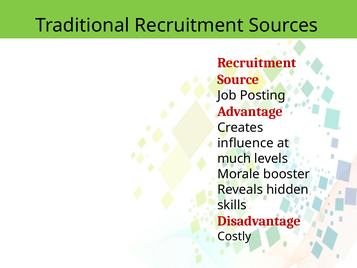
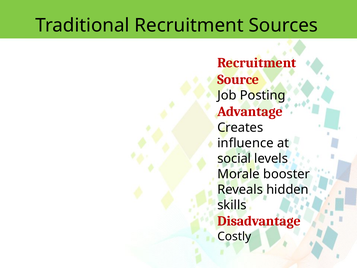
much: much -> social (234, 158)
